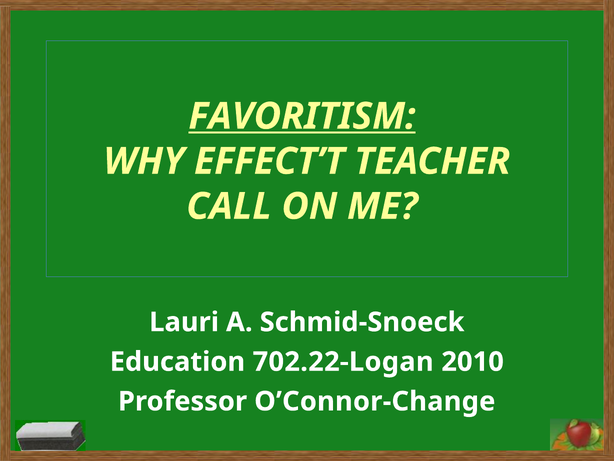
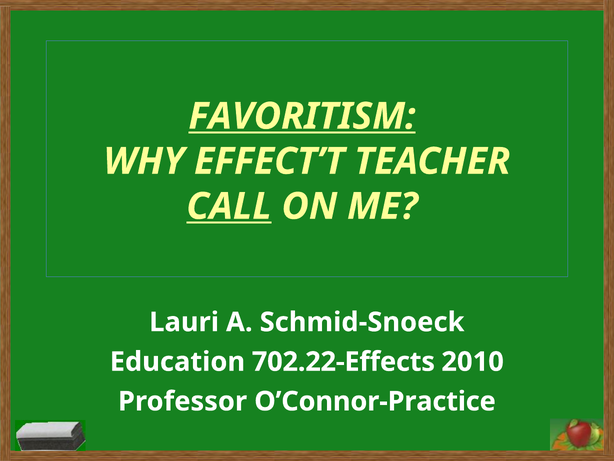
CALL underline: none -> present (229, 206)
702.22-Logan: 702.22-Logan -> 702.22-Effects (343, 361)
O’Connor-Change: O’Connor-Change -> O’Connor-Practice (375, 401)
